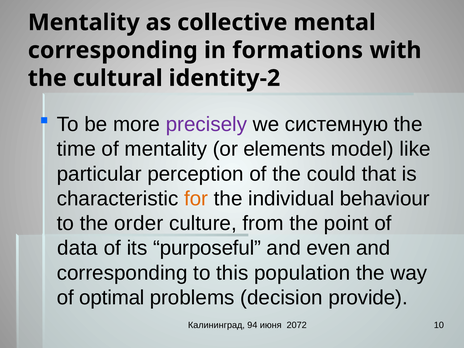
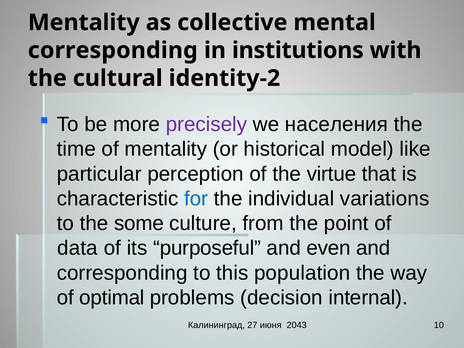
formations: formations -> institutions (298, 50)
системную: системную -> населения (336, 124)
elements: elements -> historical (284, 149)
could: could -> virtue (331, 174)
for colour: orange -> blue (196, 199)
behaviour: behaviour -> variations (385, 199)
order: order -> some (139, 223)
provide: provide -> internal (368, 298)
94: 94 -> 27 (252, 325)
2072: 2072 -> 2043 (297, 325)
